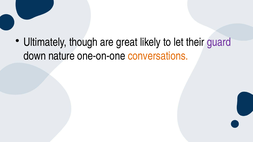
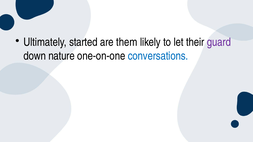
though: though -> started (83, 42)
great: great -> them (127, 42)
conversations colour: orange -> blue (158, 56)
